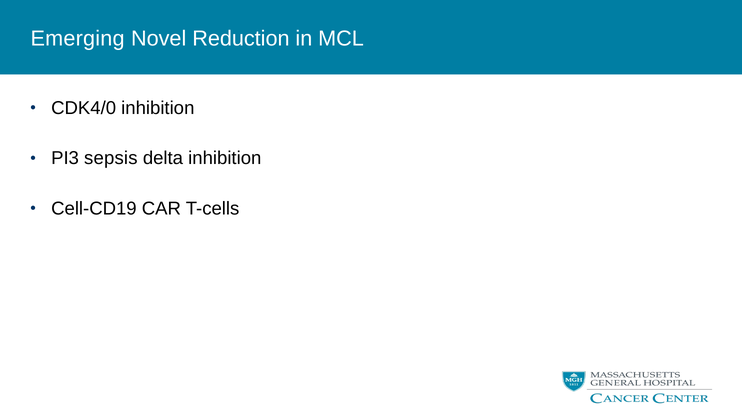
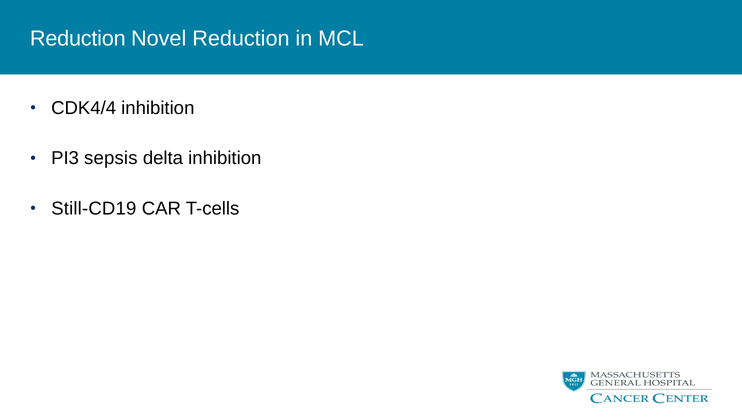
Emerging: Emerging -> Reduction (78, 39)
CDK4/0: CDK4/0 -> CDK4/4 (84, 108)
Cell-CD19: Cell-CD19 -> Still-CD19 (94, 208)
